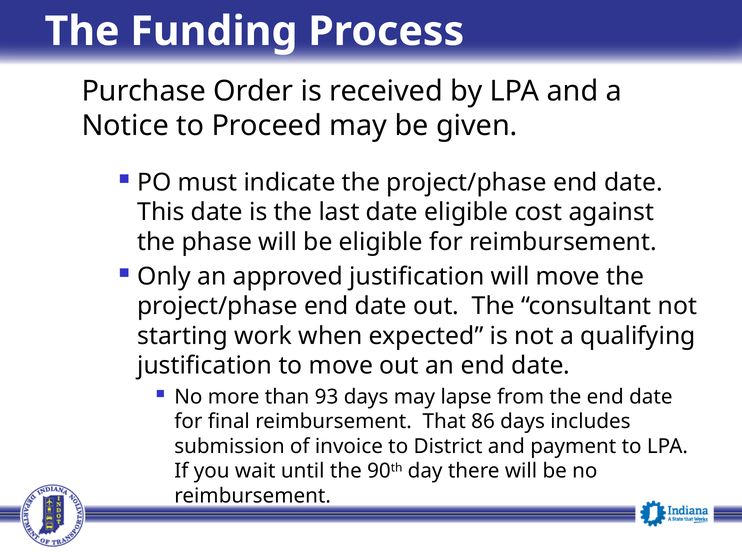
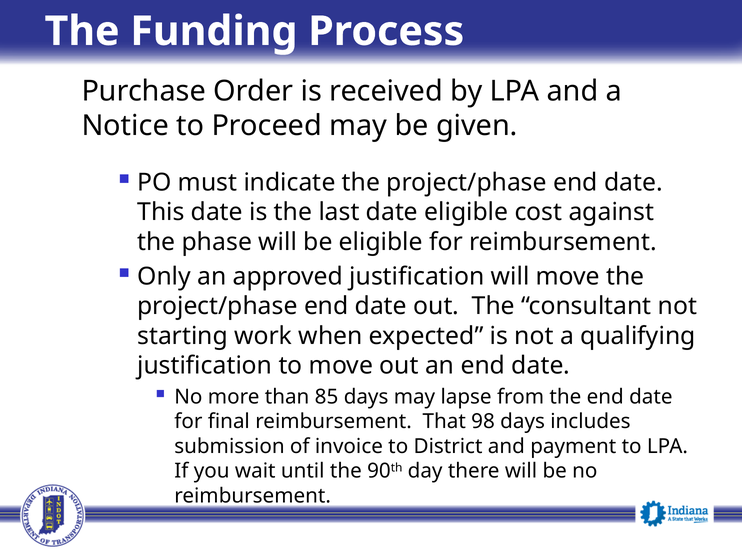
93: 93 -> 85 (327, 396)
86: 86 -> 98 (483, 421)
